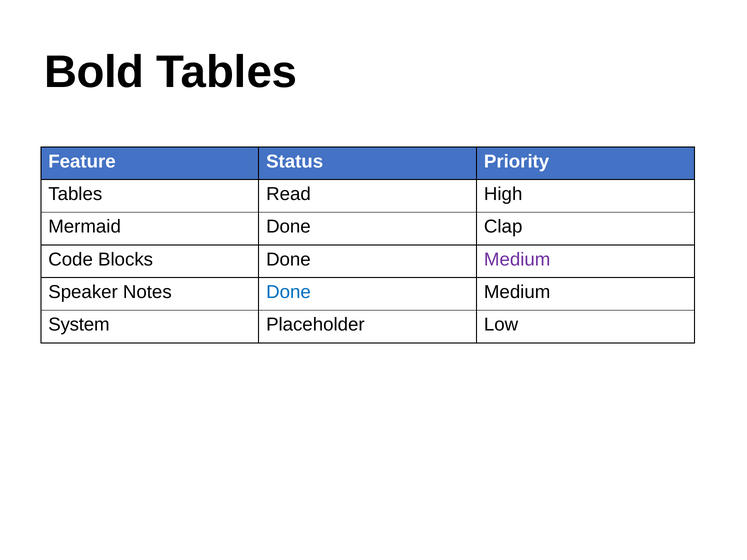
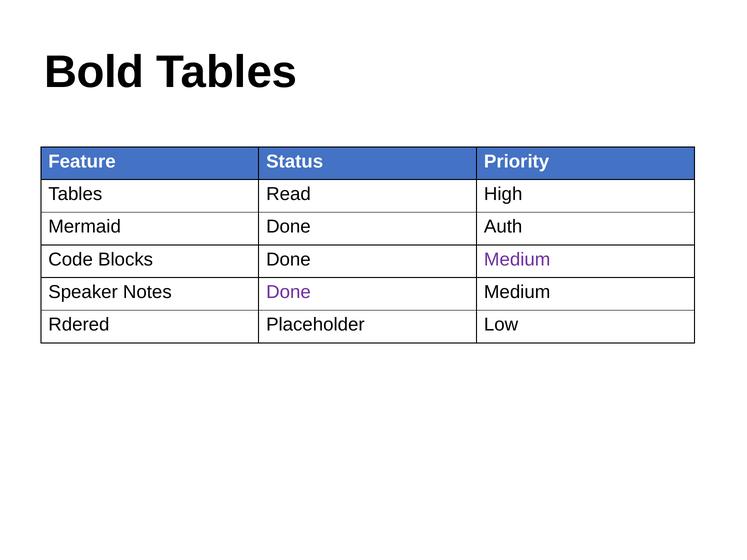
Clap: Clap -> Auth (503, 227)
Done colour: blue -> purple (288, 292)
System: System -> Rdered (79, 325)
